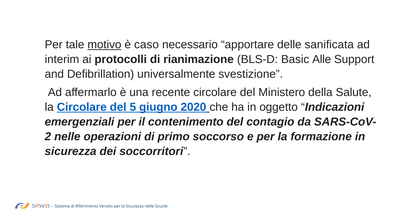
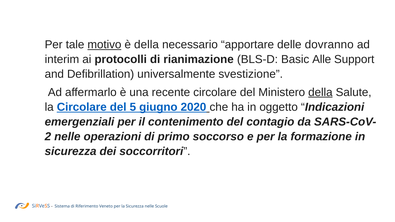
è caso: caso -> della (147, 45)
sanificata: sanificata -> dovranno (329, 45)
della underline: none -> present (320, 92)
